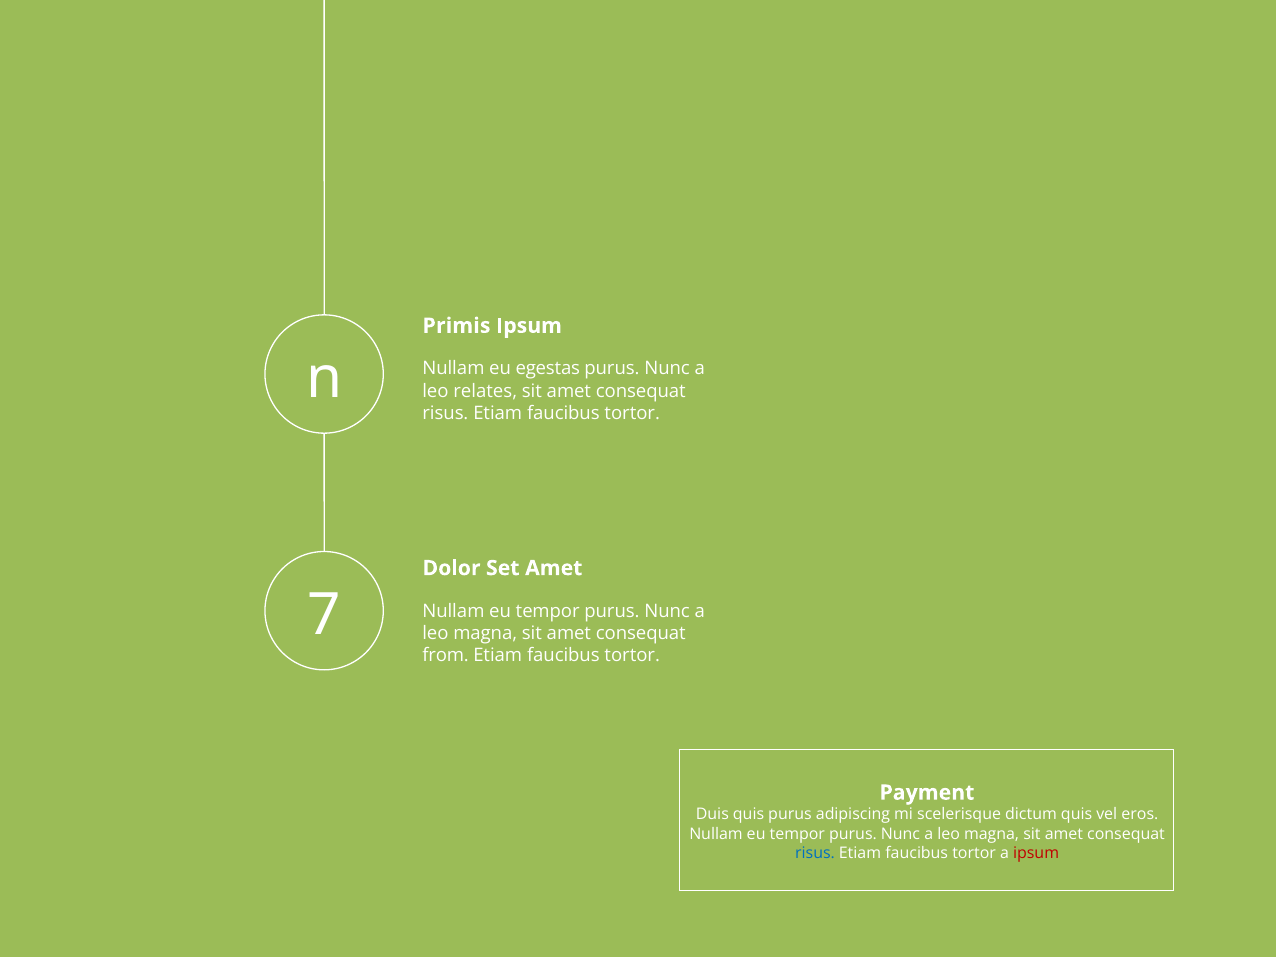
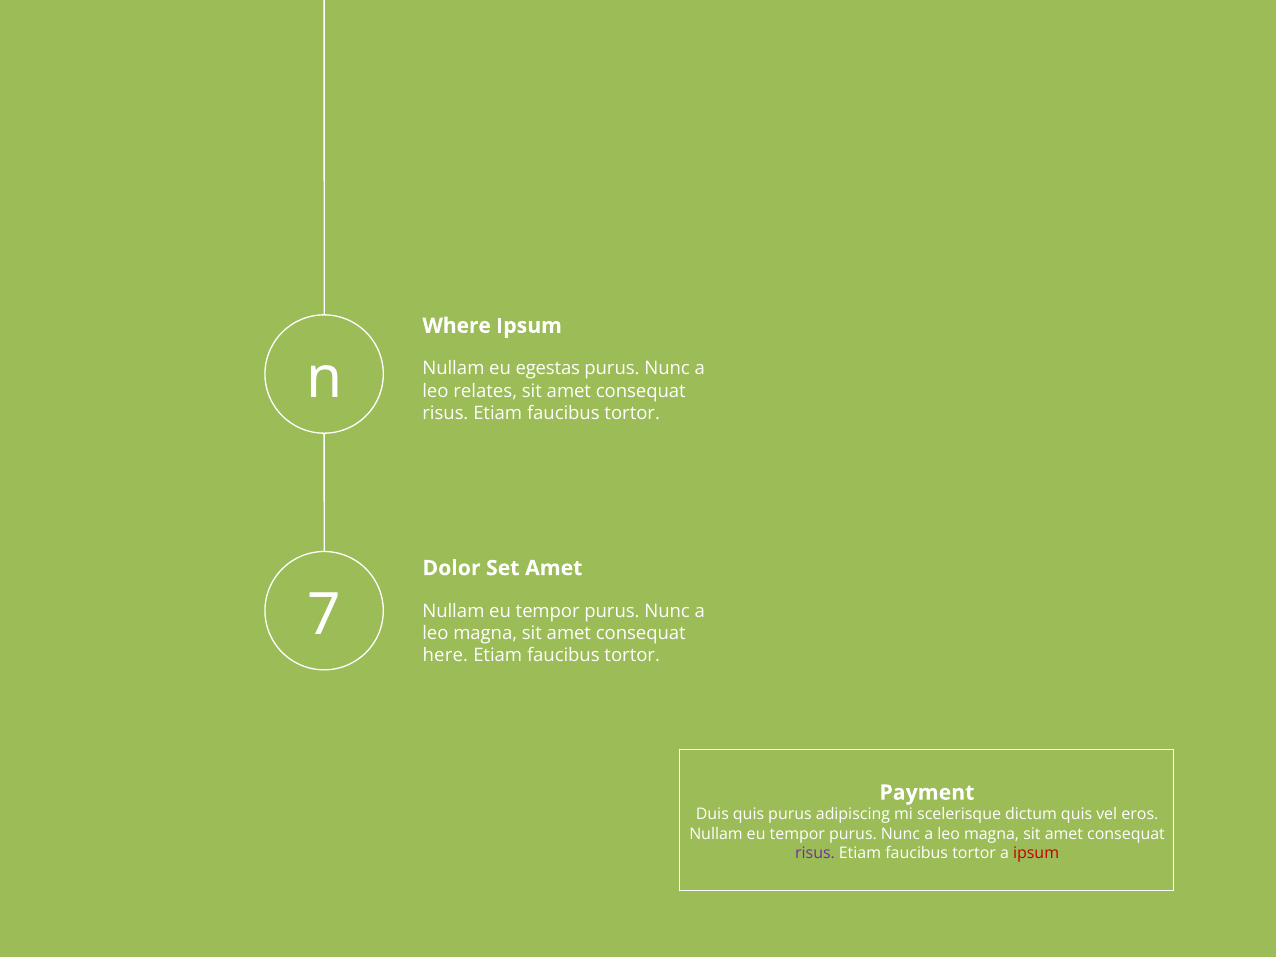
Primis: Primis -> Where (457, 326)
from: from -> here (445, 656)
risus colour: blue -> purple (815, 853)
